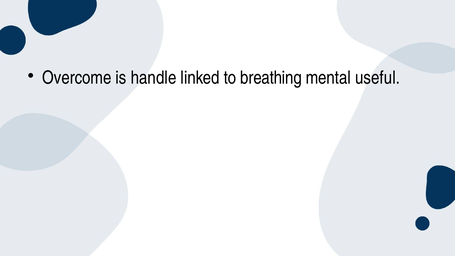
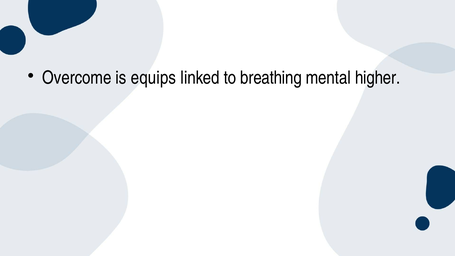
handle: handle -> equips (154, 78)
useful: useful -> higher (378, 78)
